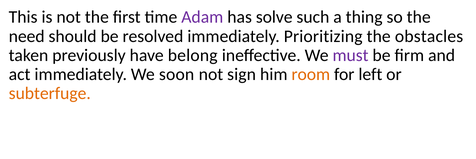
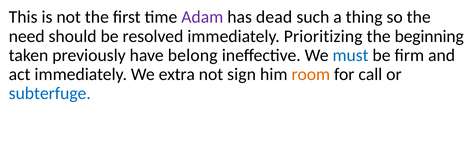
solve: solve -> dead (274, 17)
obstacles: obstacles -> beginning (429, 36)
must colour: purple -> blue (351, 55)
soon: soon -> extra (177, 74)
left: left -> call (370, 74)
subterfuge colour: orange -> blue (50, 93)
